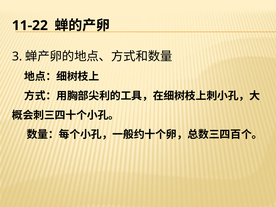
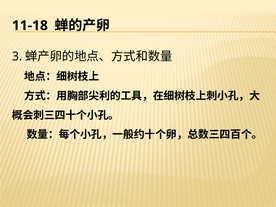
11-22: 11-22 -> 11-18 (30, 26)
